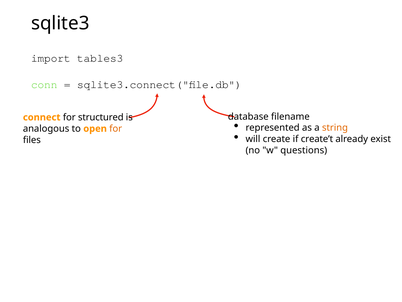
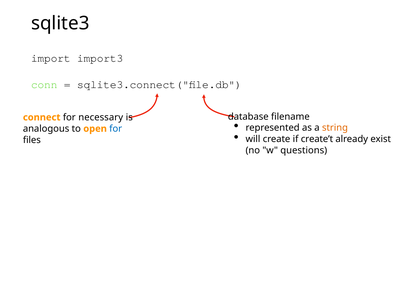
tables3: tables3 -> import3 (100, 58)
structured: structured -> necessary (101, 117)
for colour: orange -> blue (116, 128)
